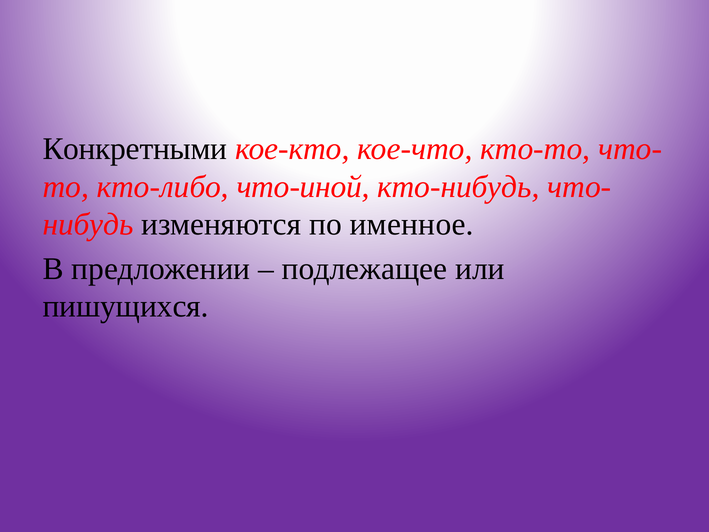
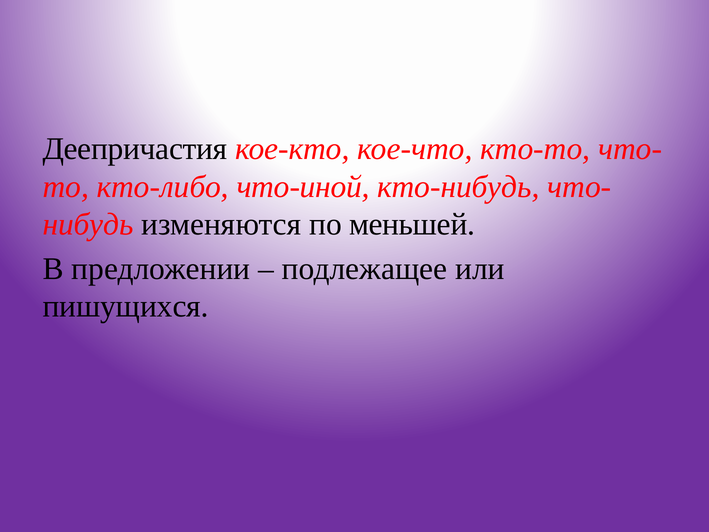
Конкретными: Конкретными -> Деепричастия (135, 149)
именное: именное -> меньшей (412, 224)
